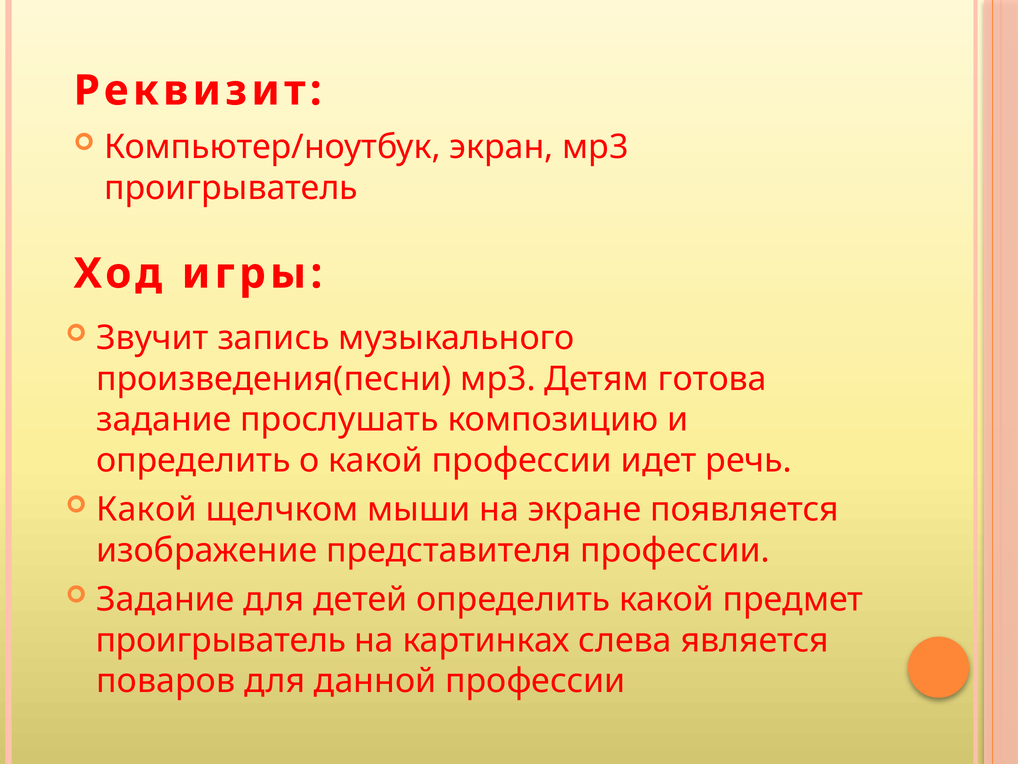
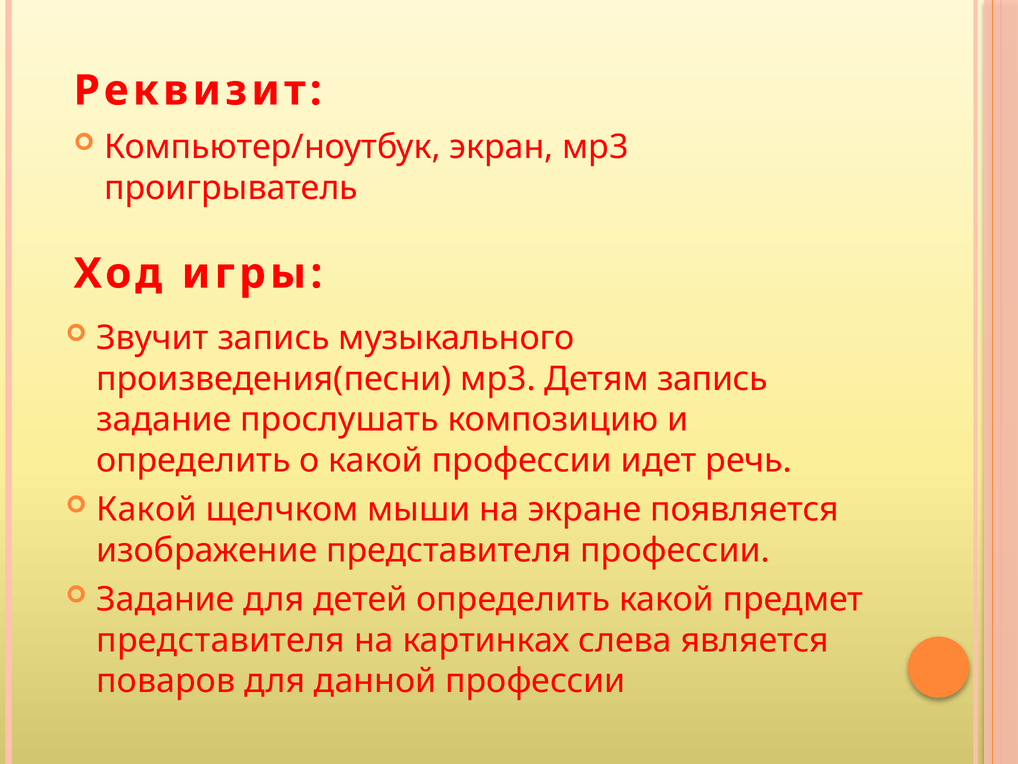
Детям готова: готова -> запись (712, 379)
проигрыватель: проигрыватель -> представителя (221, 640)
